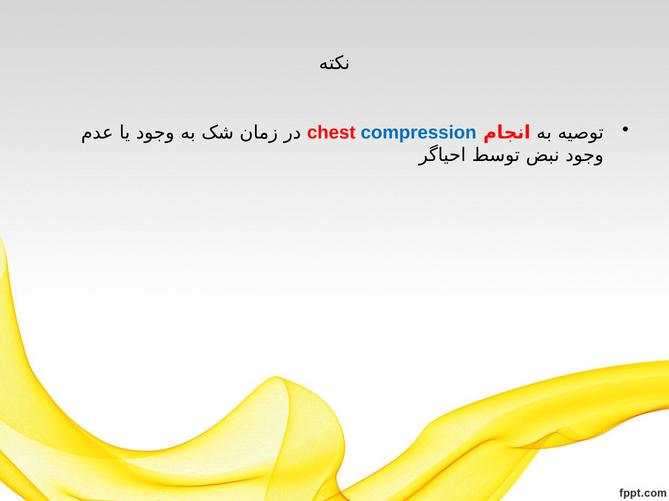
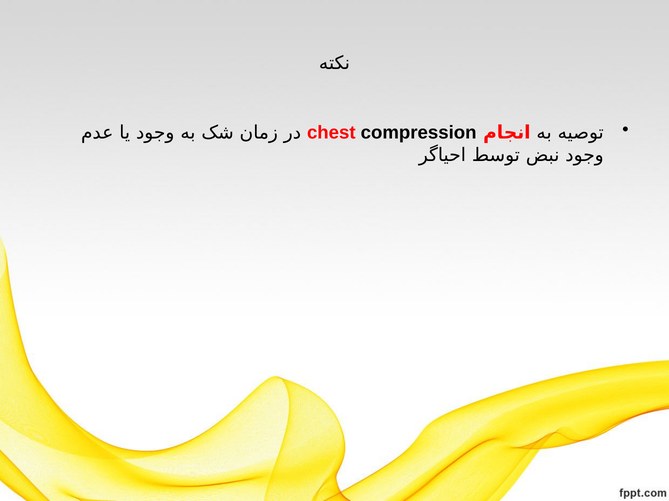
compression colour: blue -> black (419, 133)
